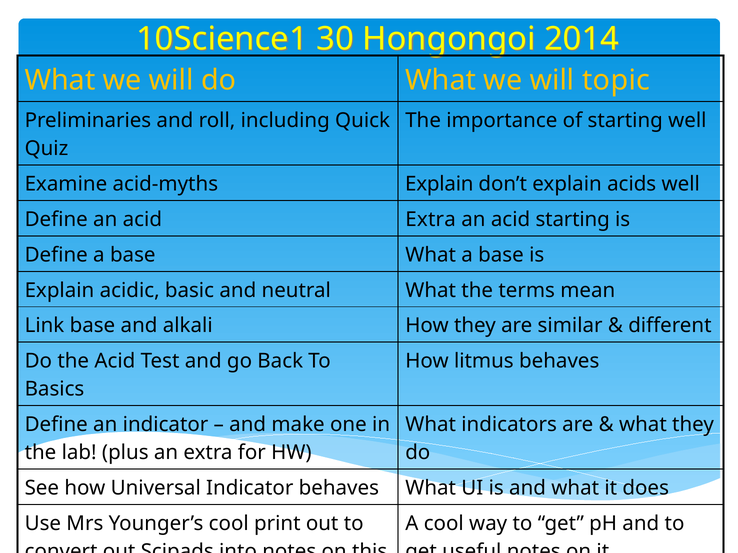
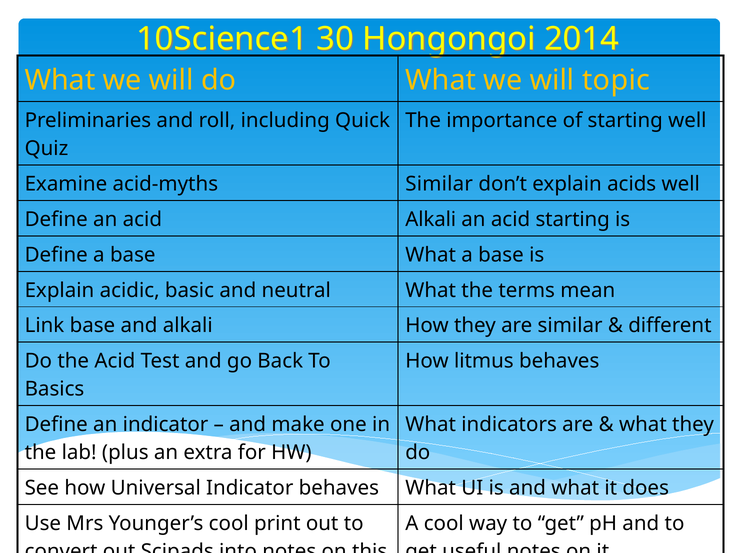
acid-myths Explain: Explain -> Similar (439, 184)
acid Extra: Extra -> Alkali (431, 220)
